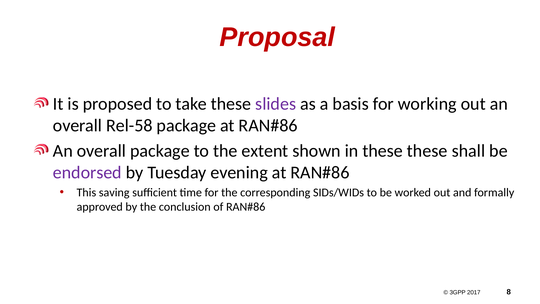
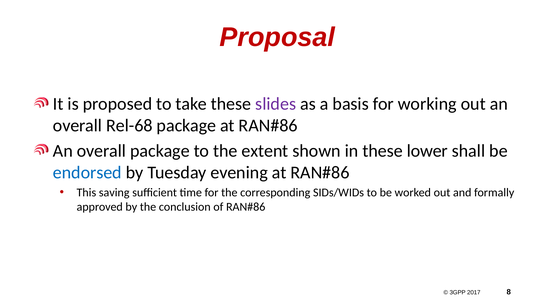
Rel-58: Rel-58 -> Rel-68 (129, 125)
these these: these -> lower (427, 151)
endorsed colour: purple -> blue (87, 172)
